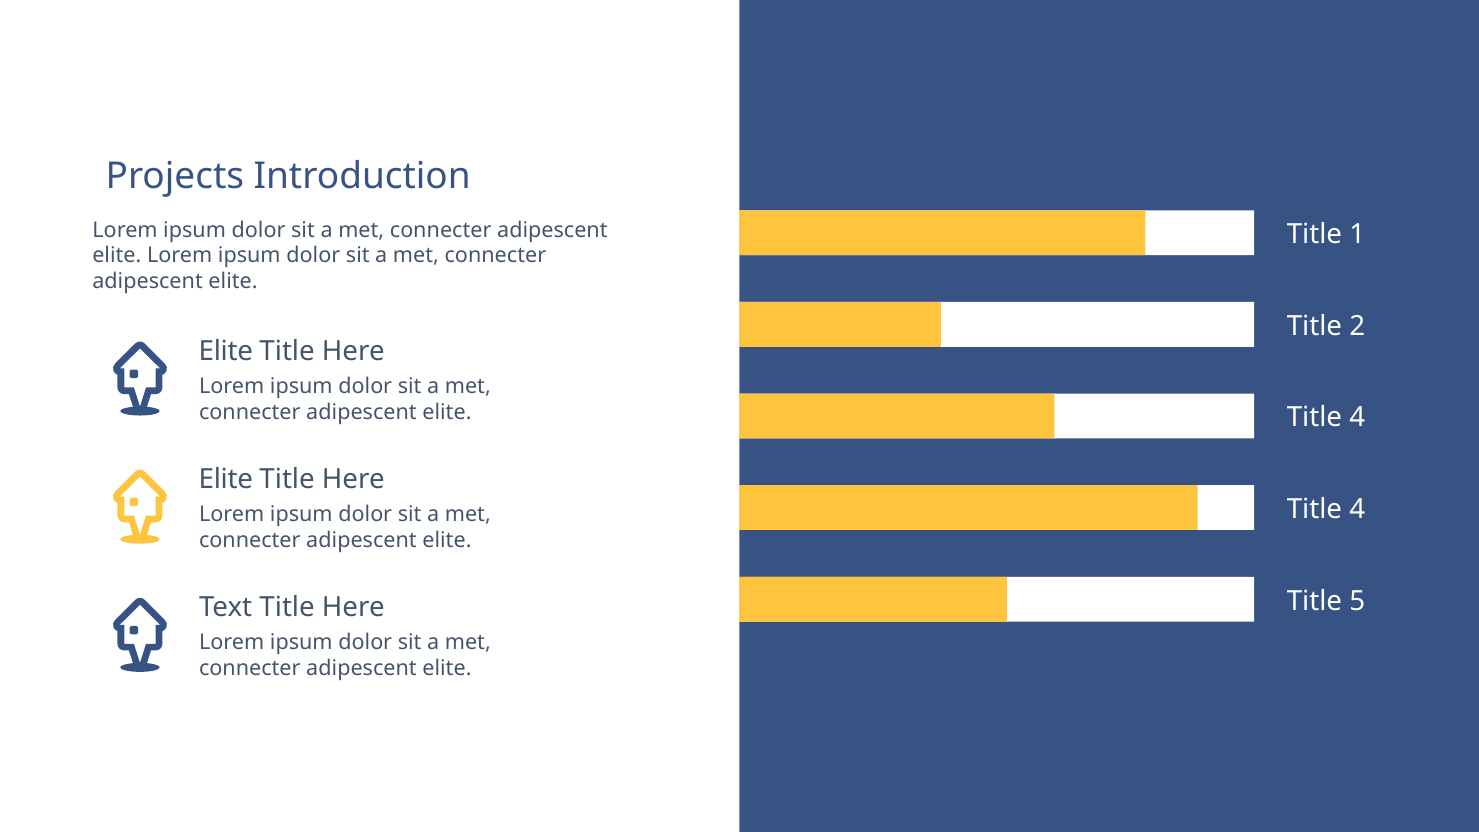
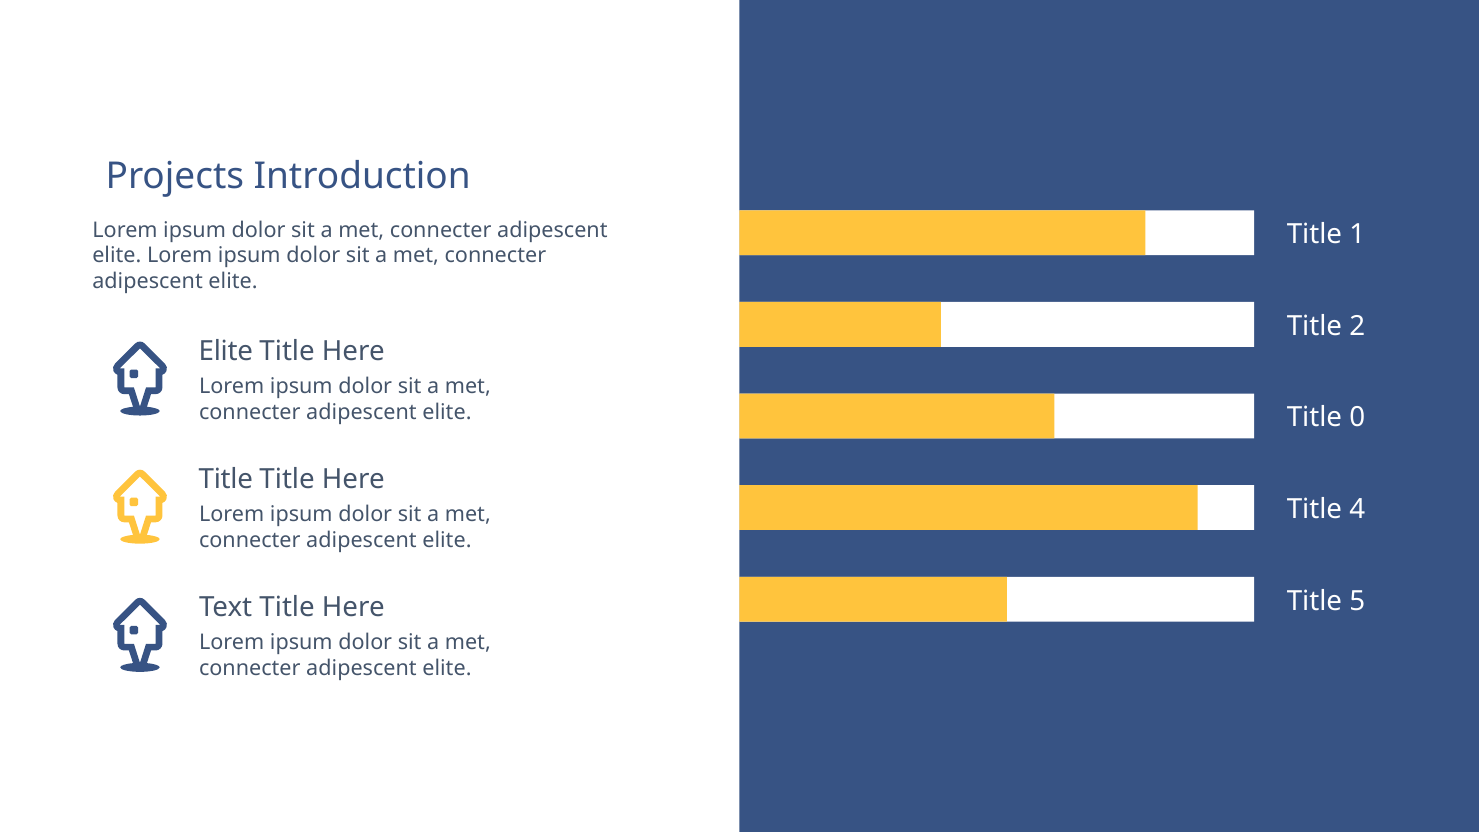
4: 4 -> 0 (1357, 418)
Elite: Elite -> Title (226, 480)
